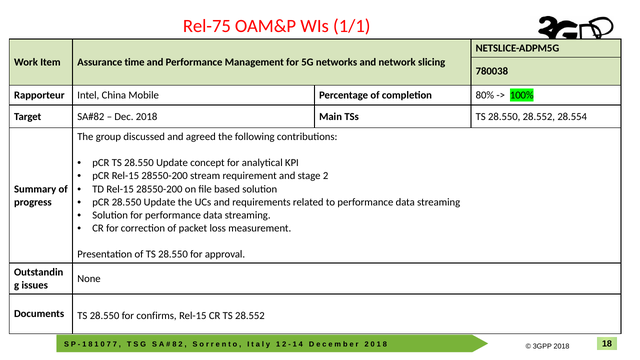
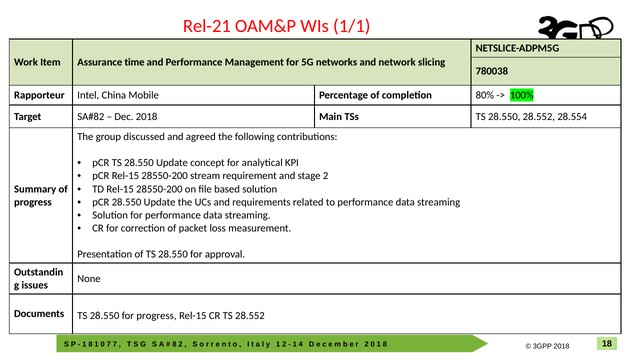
Rel-75: Rel-75 -> Rel-21 (207, 26)
for confirms: confirms -> progress (157, 316)
